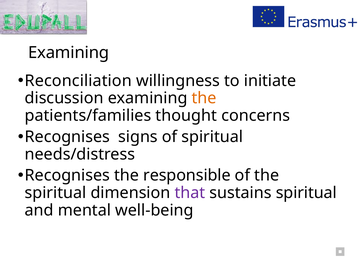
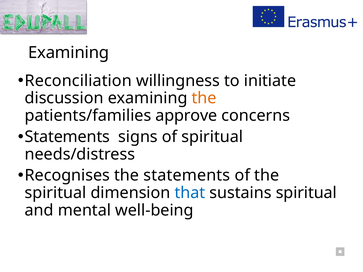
thought: thought -> approve (186, 116)
Recognises: Recognises -> Statements (67, 137)
the responsible: responsible -> statements (187, 176)
that colour: purple -> blue (190, 193)
